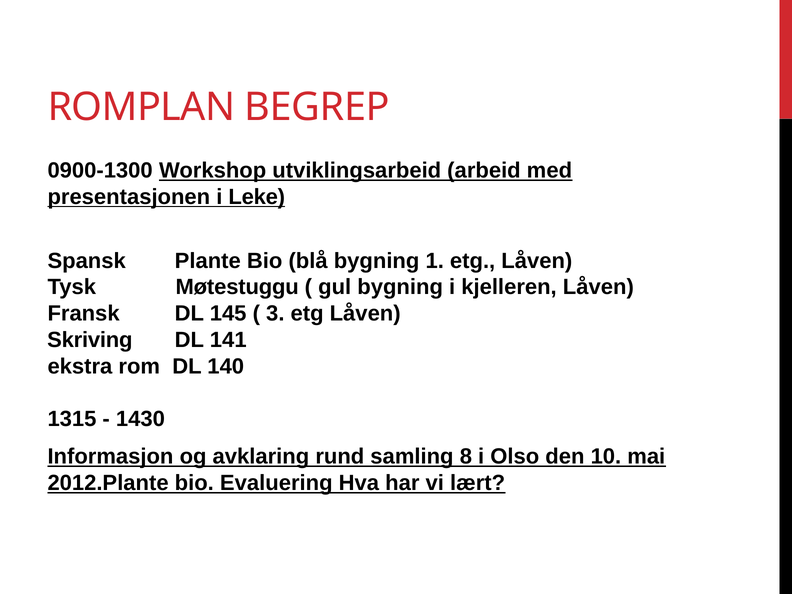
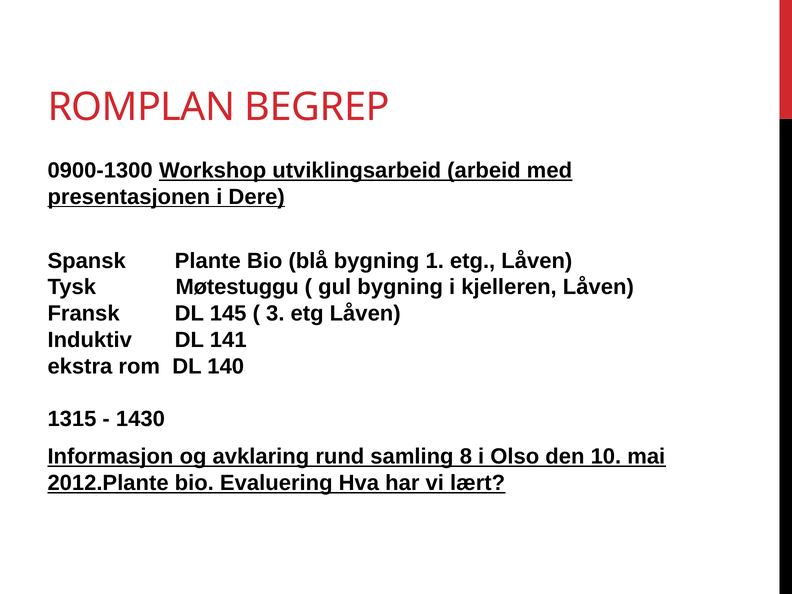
Leke: Leke -> Dere (257, 197)
Skriving: Skriving -> Induktiv (90, 340)
